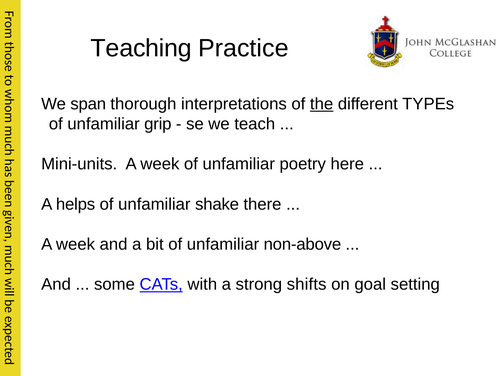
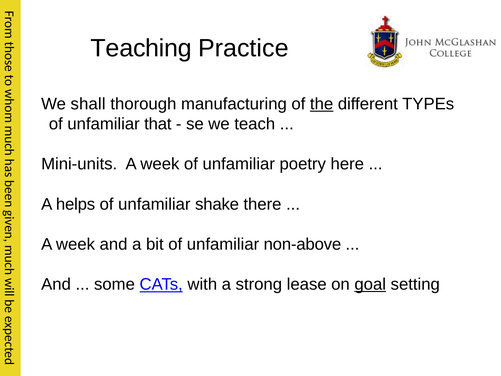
span: span -> shall (88, 104)
interpretations: interpretations -> manufacturing (234, 104)
grip: grip -> that (158, 124)
shifts: shifts -> lease (307, 284)
goal underline: none -> present (370, 284)
